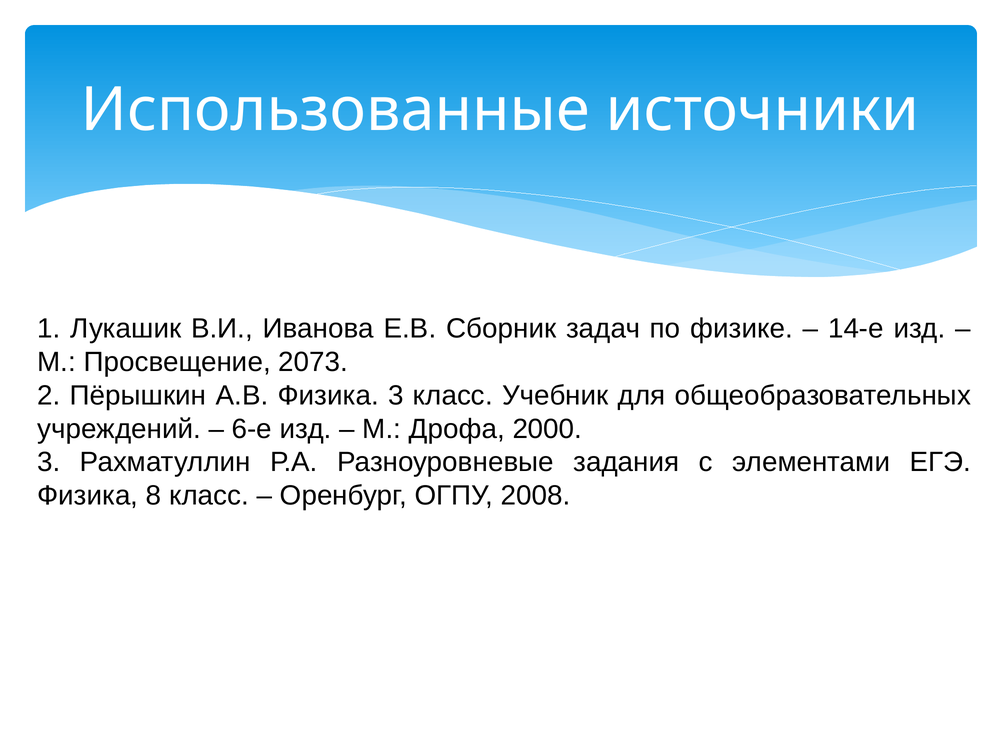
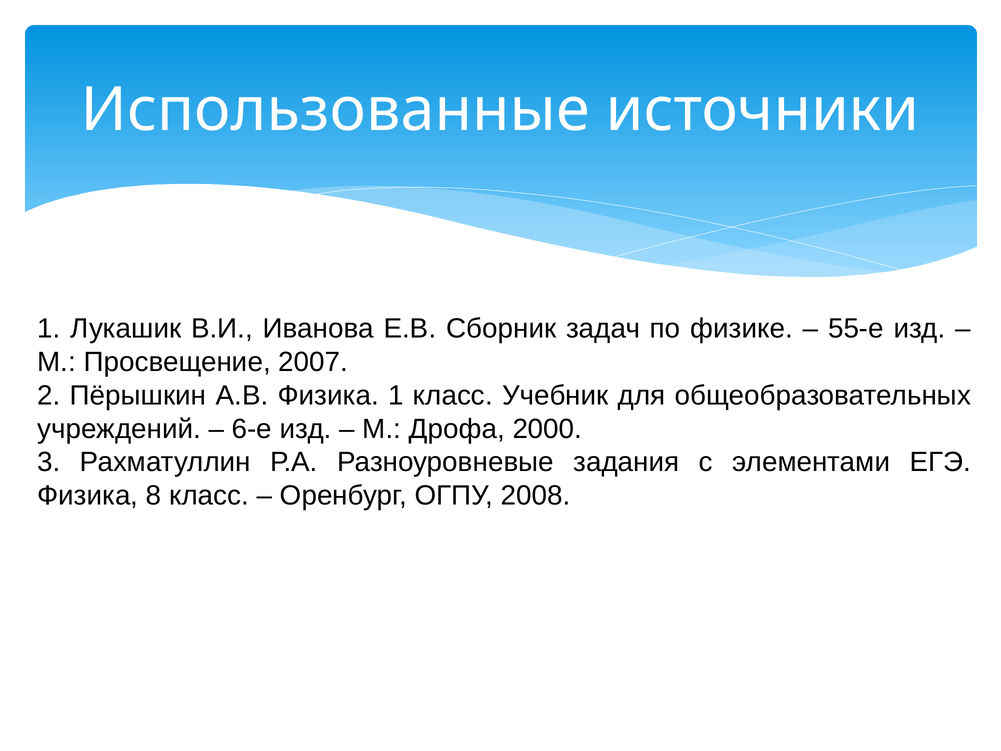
14-е: 14-е -> 55-е (856, 329)
2073: 2073 -> 2007 (313, 362)
Физика 3: 3 -> 1 (396, 395)
